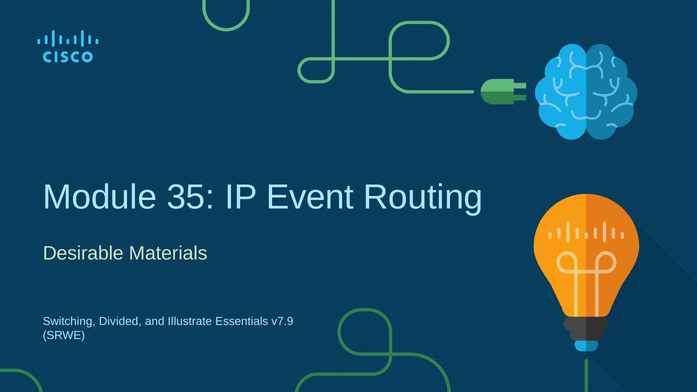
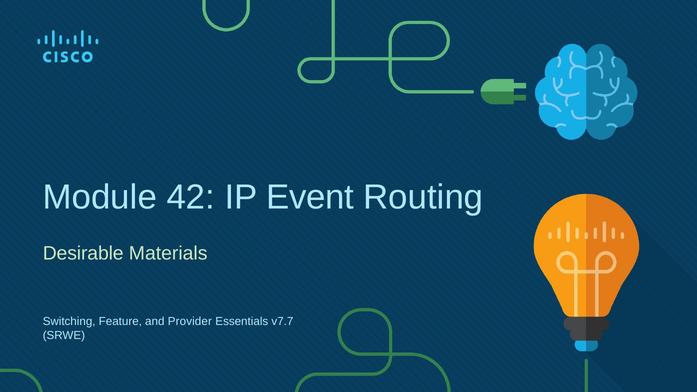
35: 35 -> 42 (191, 197)
Divided: Divided -> Feature (120, 322)
Illustrate: Illustrate -> Provider (190, 322)
v7.9: v7.9 -> v7.7 (282, 322)
